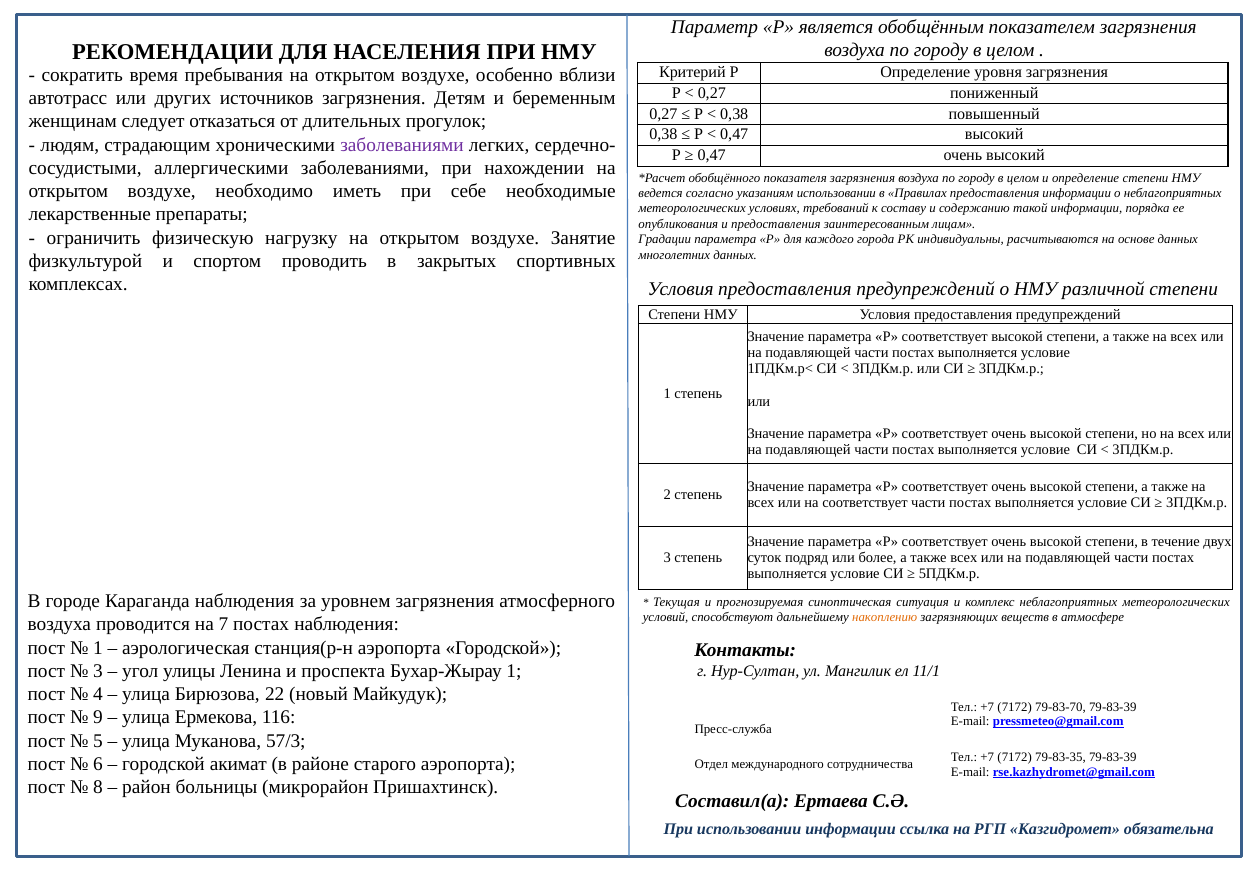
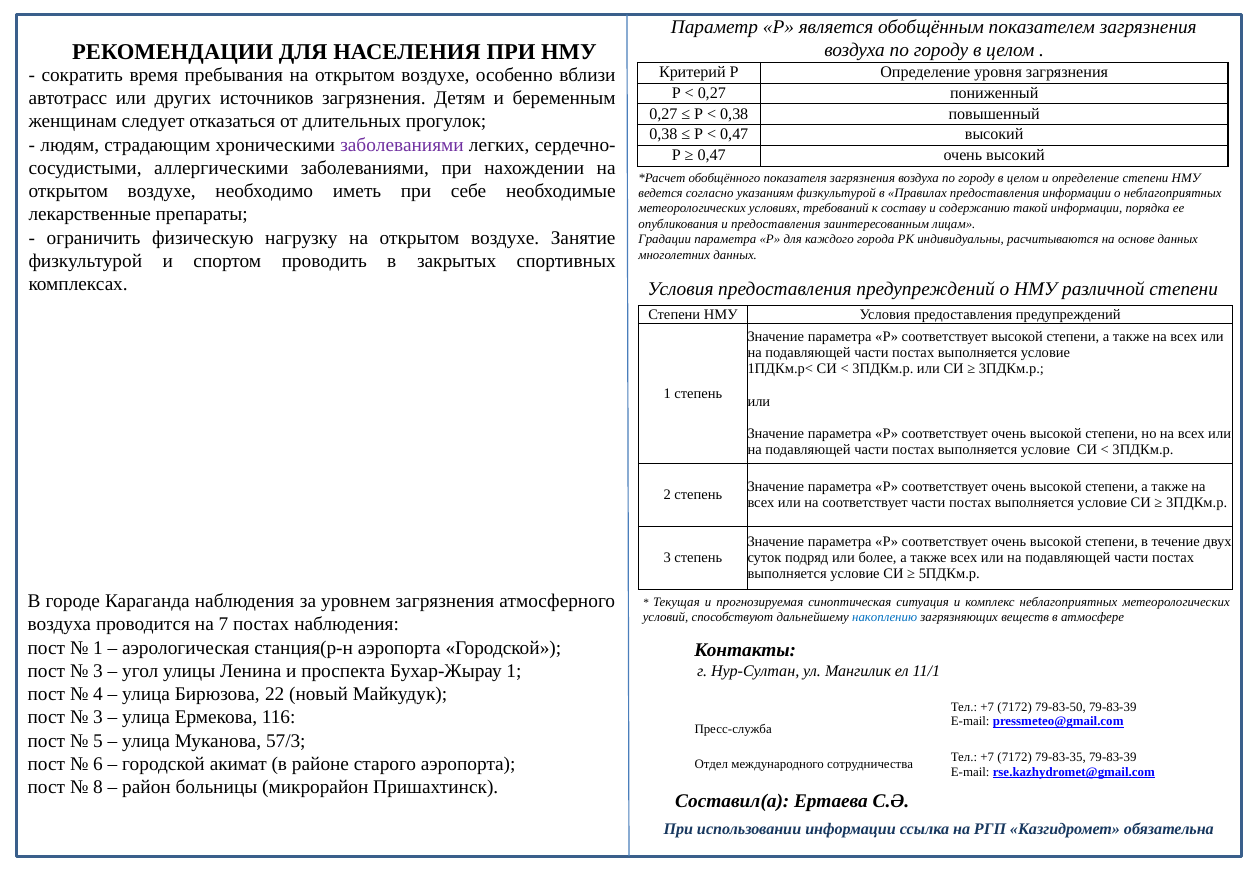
указаниям использовании: использовании -> физкультурой (836, 193)
накоплению colour: orange -> blue (885, 618)
79-83-70: 79-83-70 -> 79-83-50 (1060, 707)
9: 9 -> 3 (98, 717)
